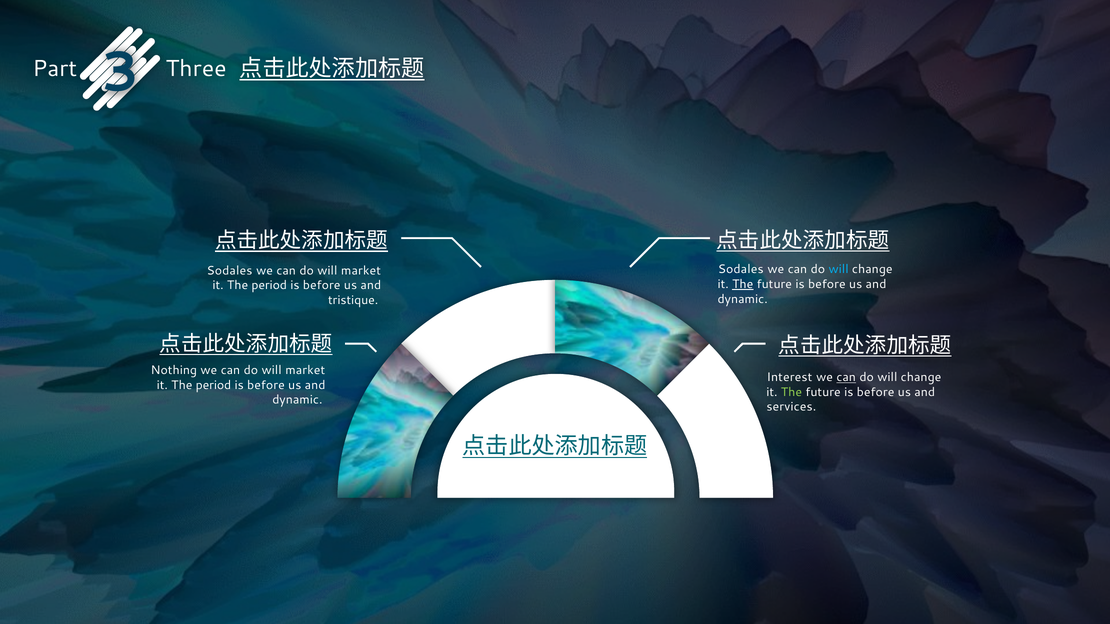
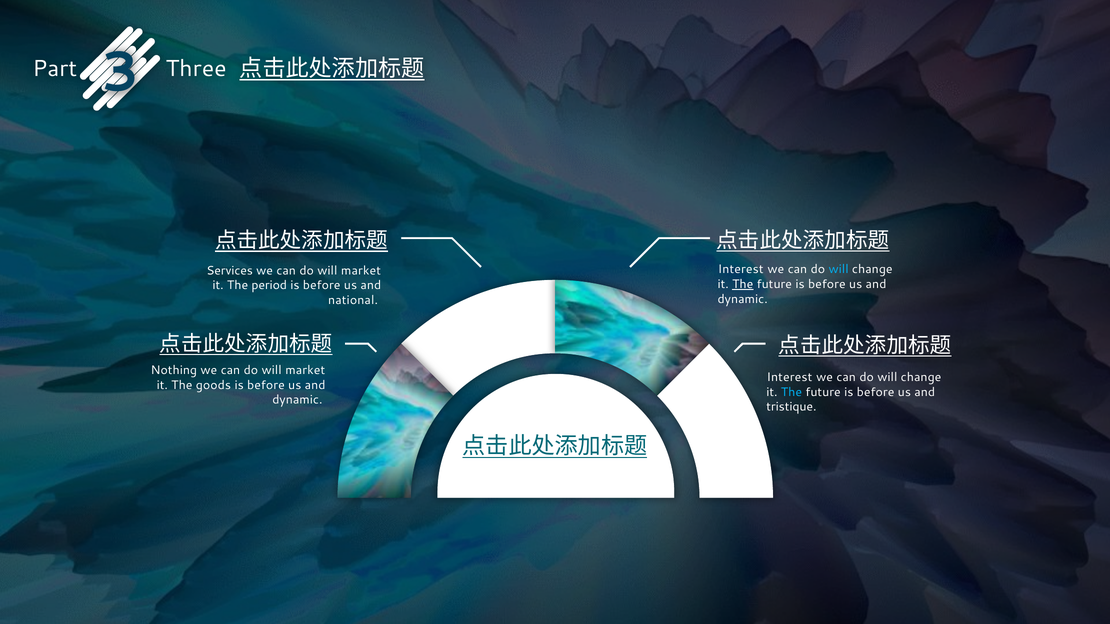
Sodales: Sodales -> Interest (741, 270)
Sodales: Sodales -> Services (230, 271)
tristique: tristique -> national (353, 300)
can underline: present -> none (846, 378)
period: period -> goods (213, 385)
The colour: light green -> light blue (791, 392)
services: services -> tristique (791, 407)
